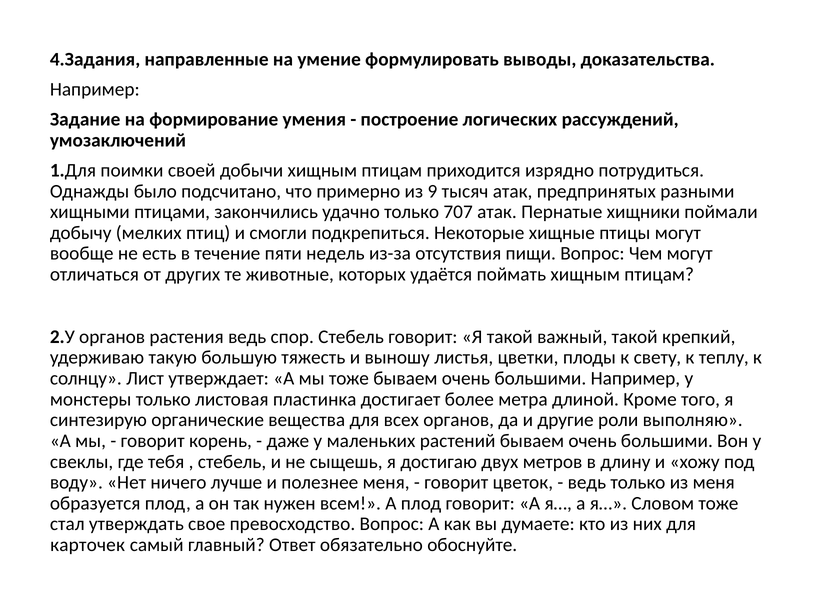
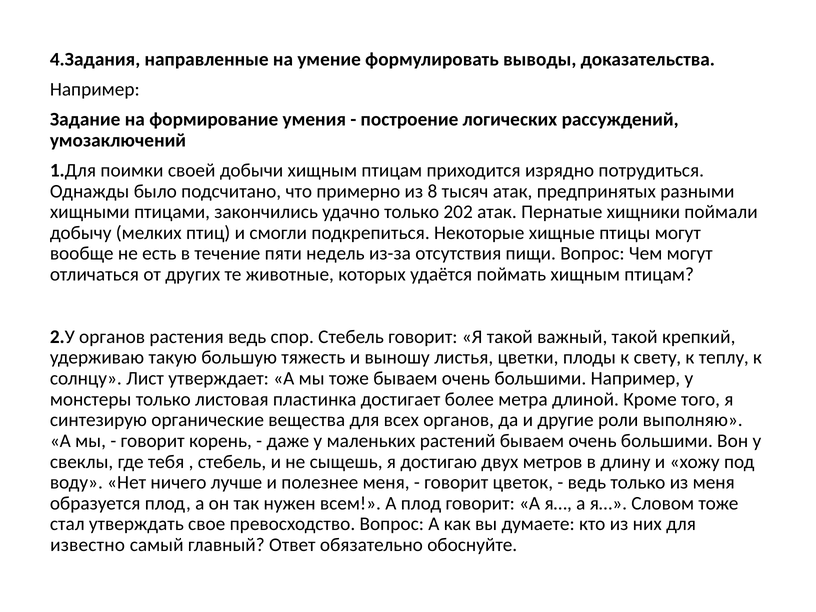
9: 9 -> 8 (432, 191)
707: 707 -> 202 (458, 212)
карточек: карточек -> известно (88, 545)
